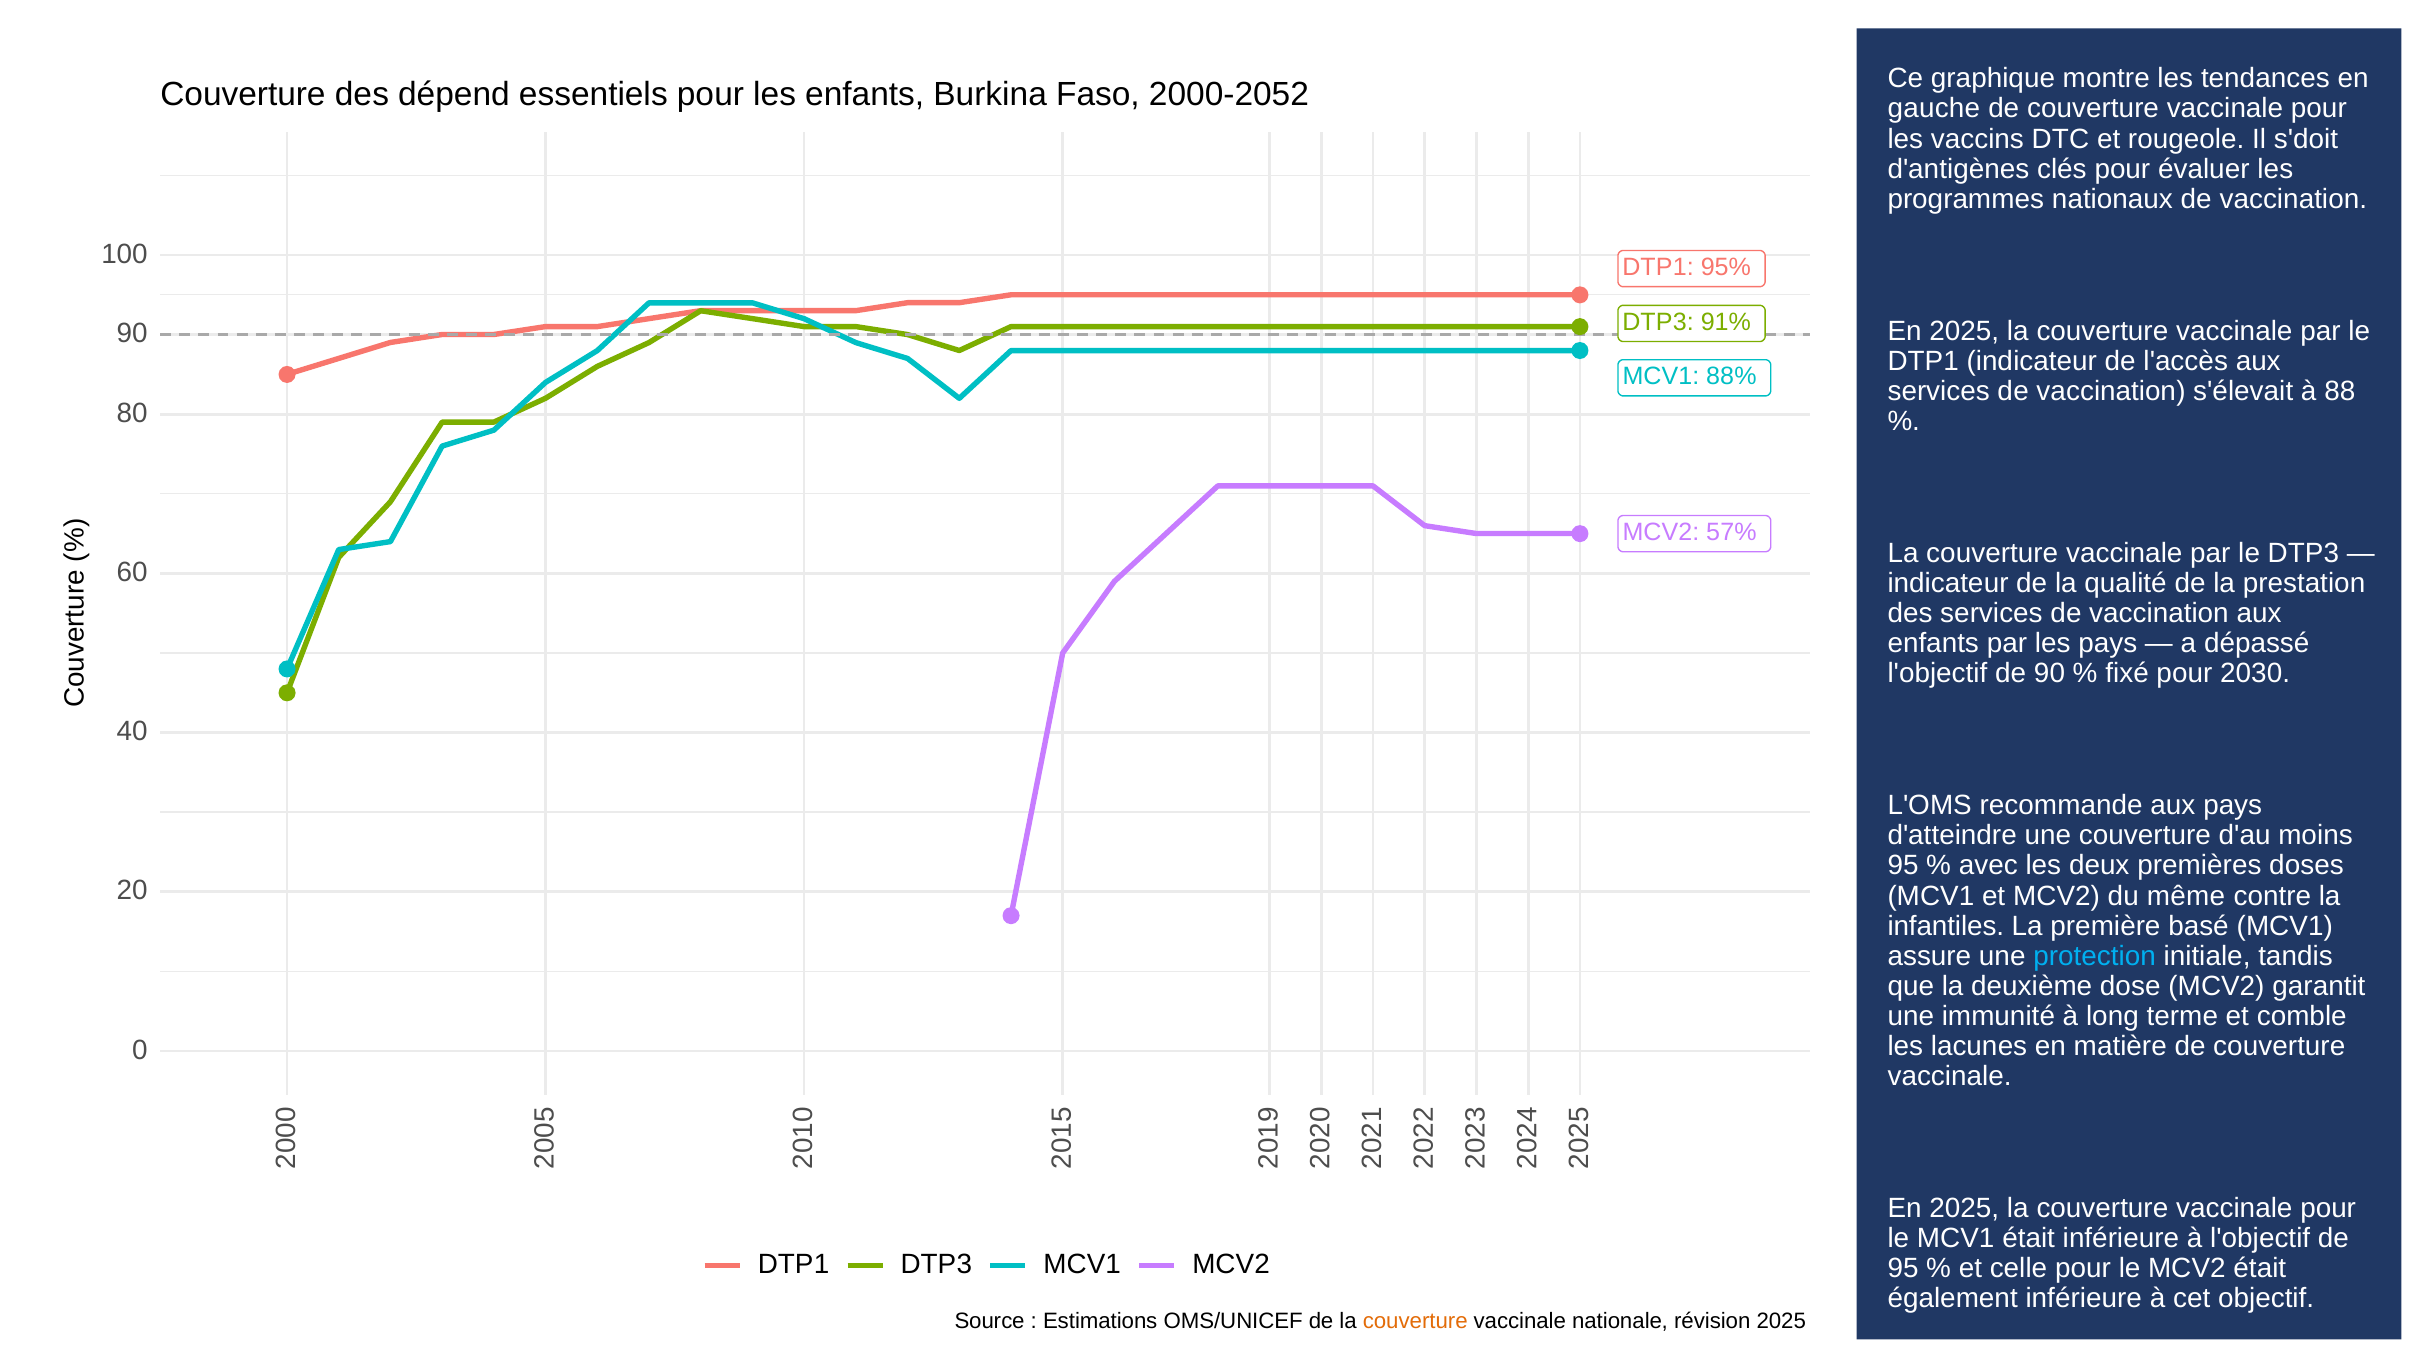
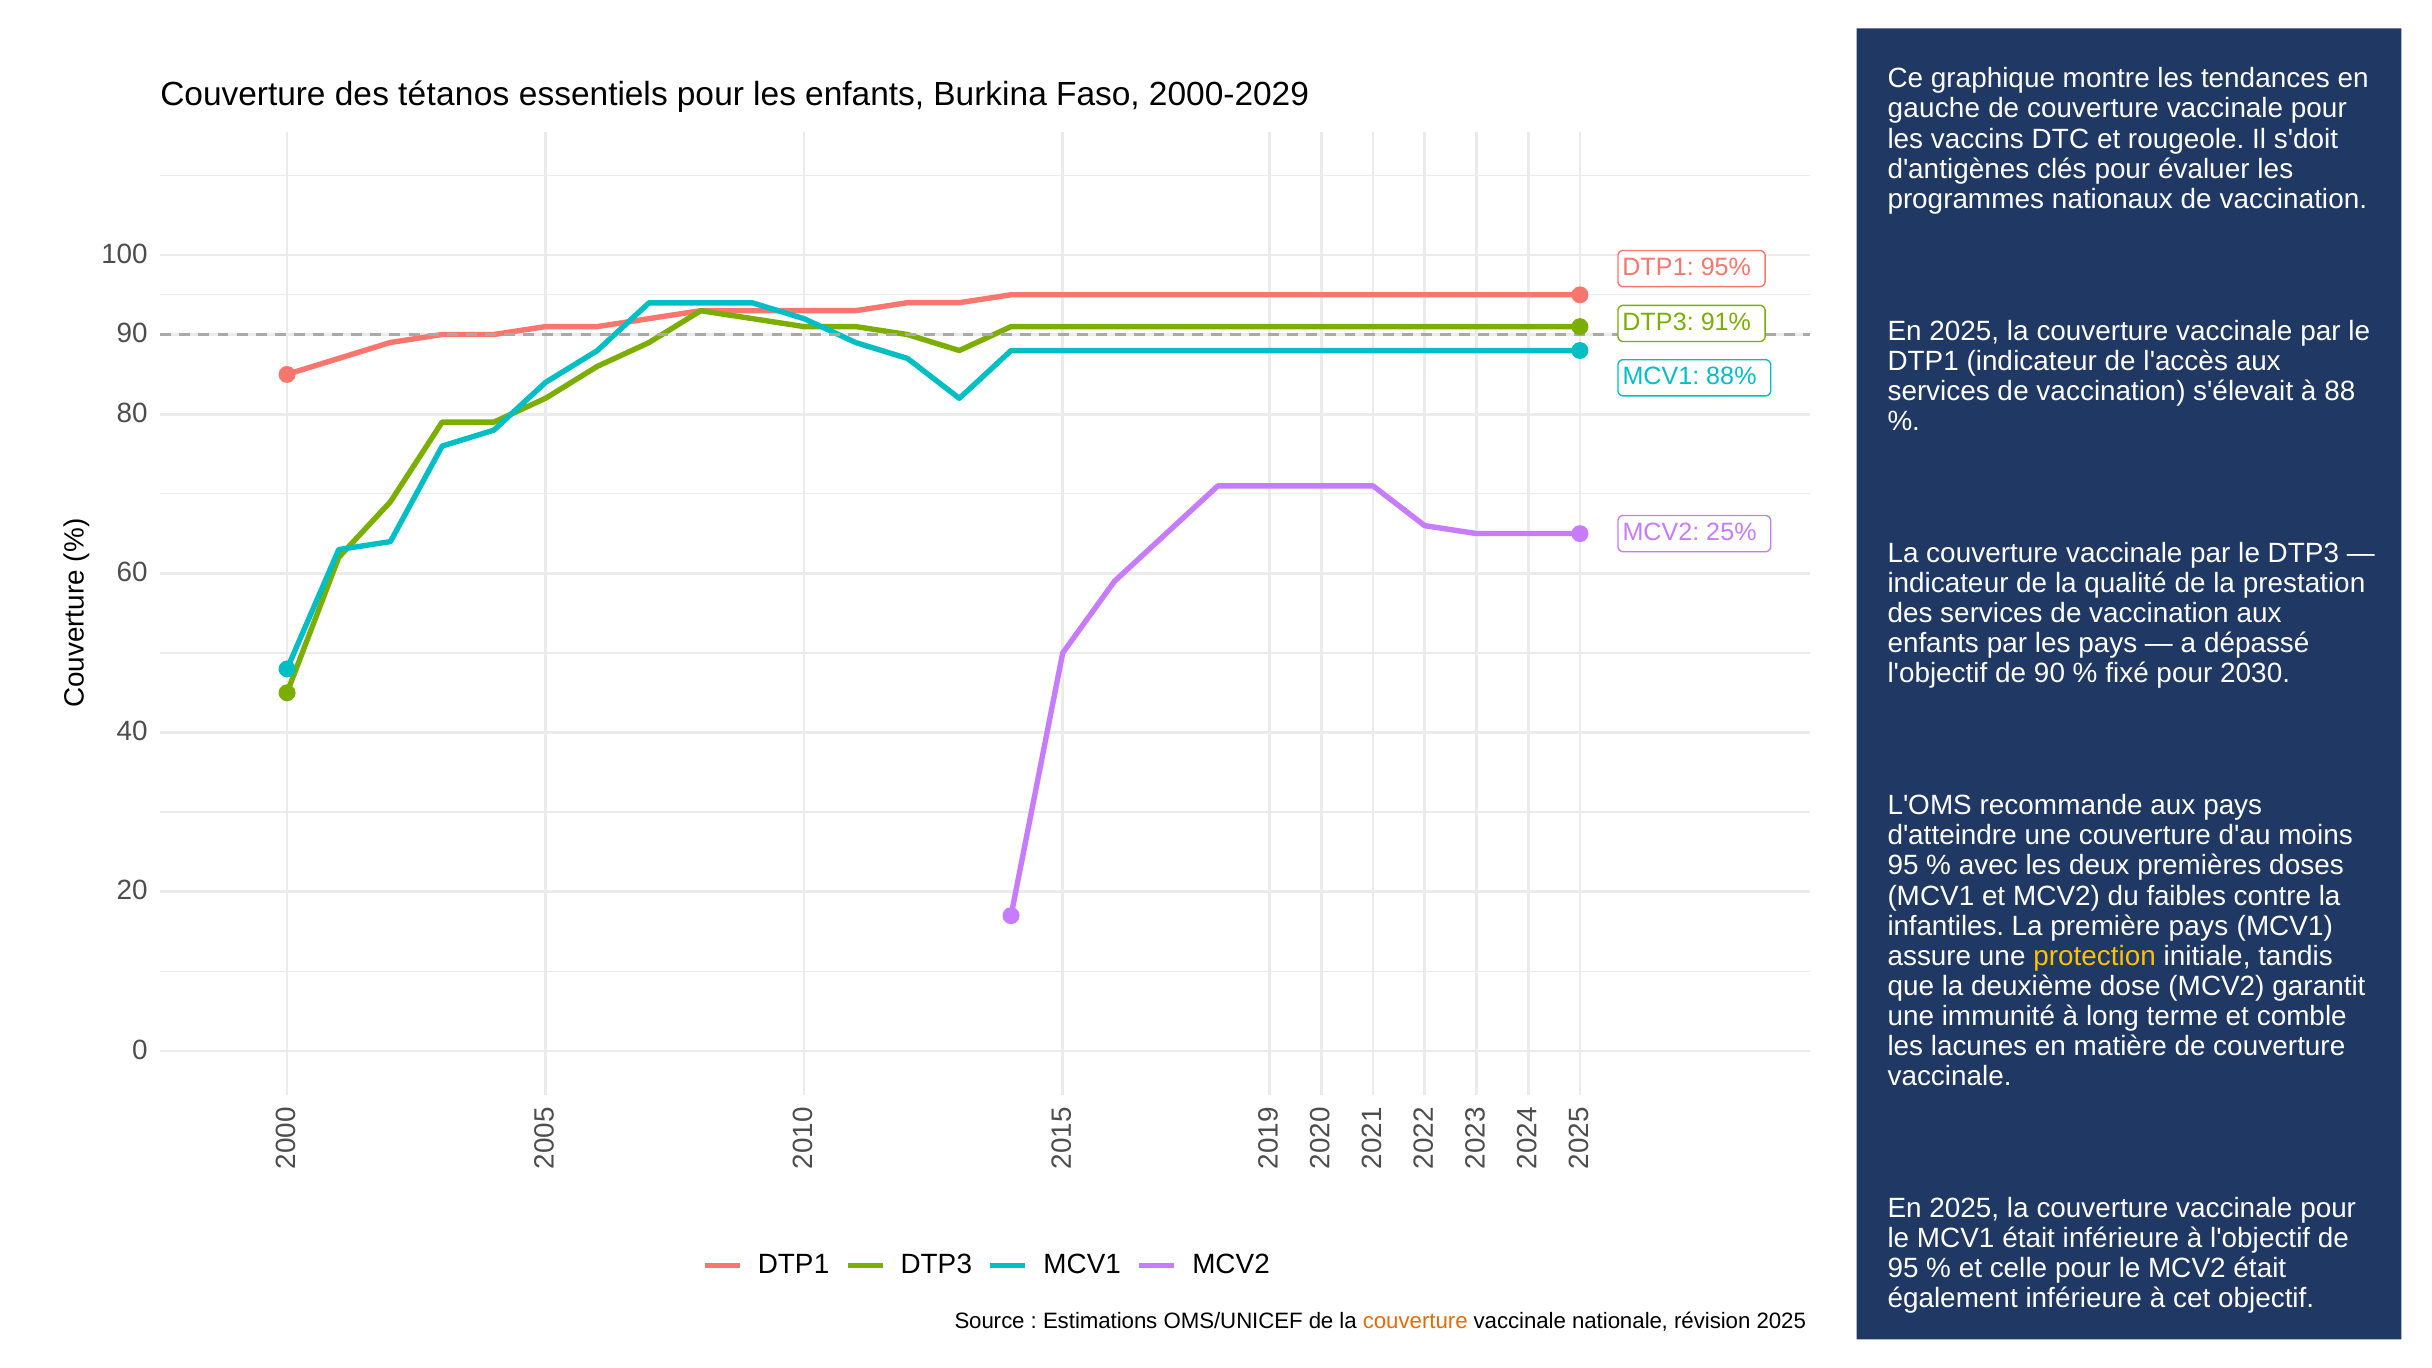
dépend: dépend -> tétanos (454, 94)
2000-2052: 2000-2052 -> 2000-2029 (1229, 94)
57%: 57% -> 25% (1731, 532)
du même: même -> faibles (2186, 896)
première basé: basé -> pays (2198, 926)
protection colour: light blue -> yellow (2095, 956)
